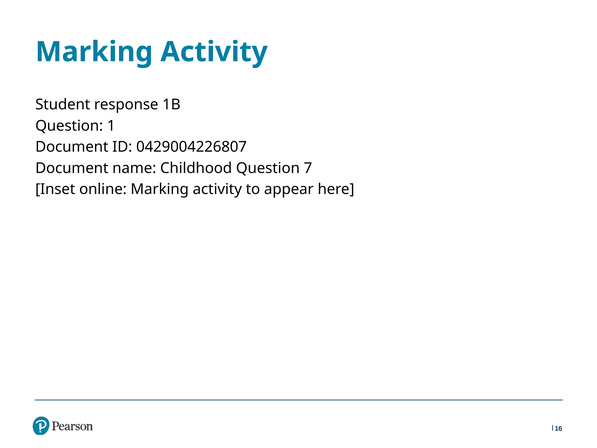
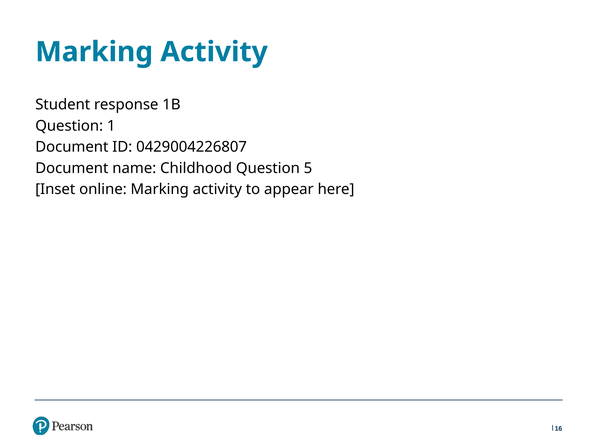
7: 7 -> 5 (308, 168)
